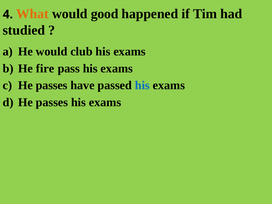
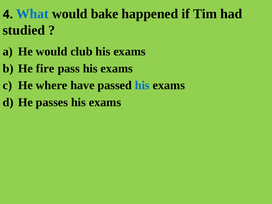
What colour: orange -> blue (32, 14)
good: good -> bake (105, 14)
passes: passes -> where (52, 85)
